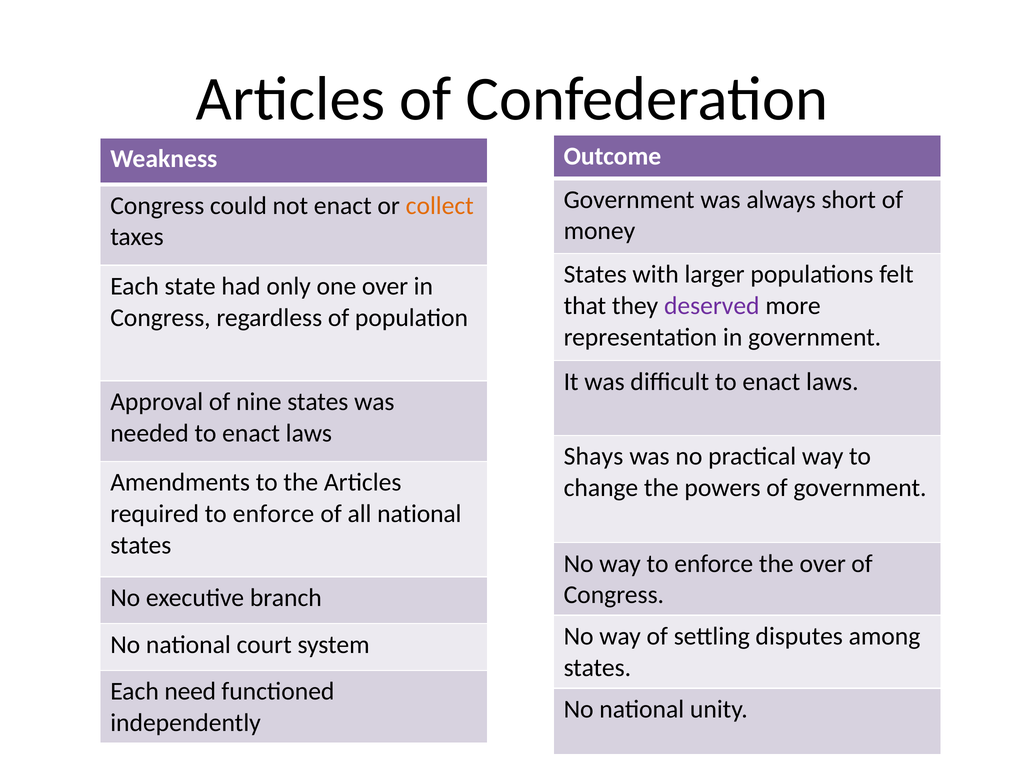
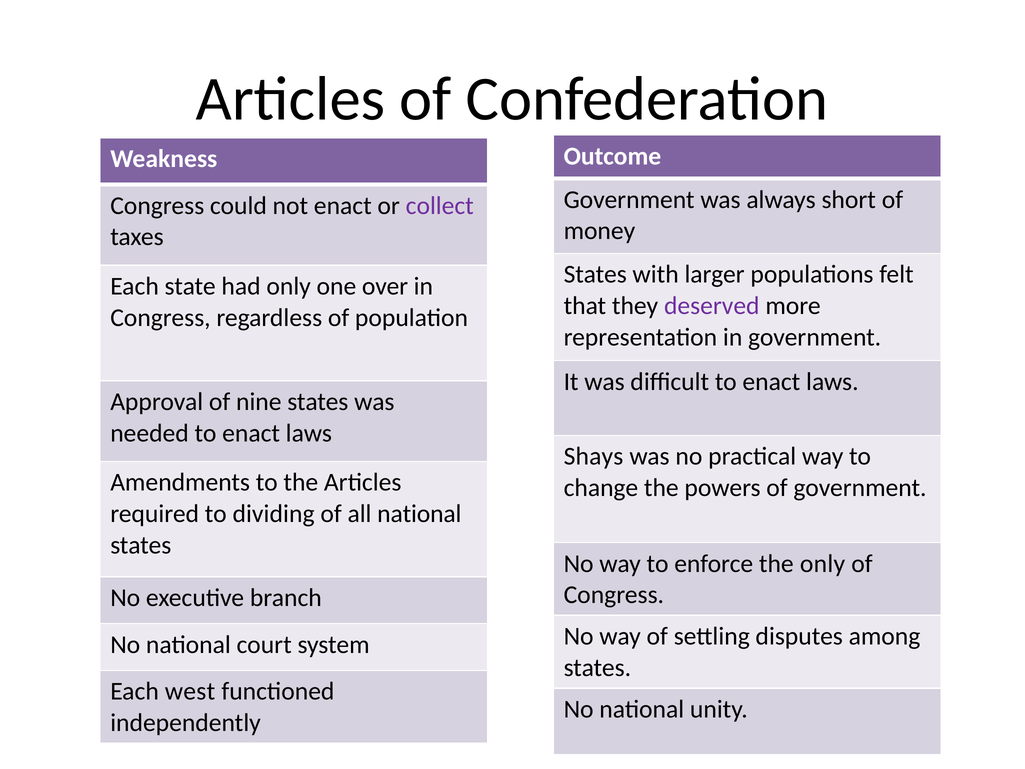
collect colour: orange -> purple (440, 206)
required to enforce: enforce -> dividing (274, 514)
the over: over -> only (822, 563)
need: need -> west (190, 691)
